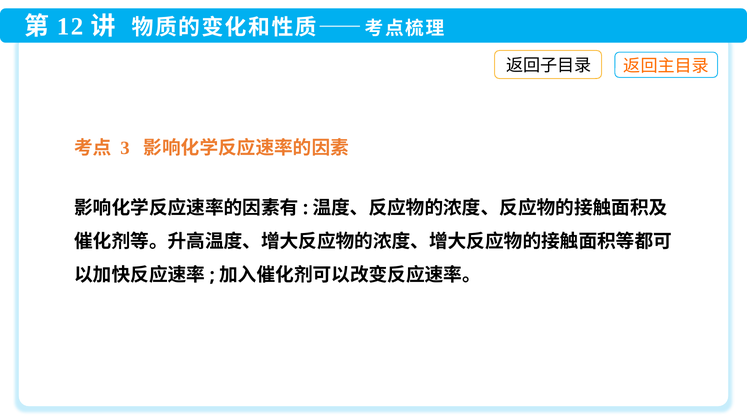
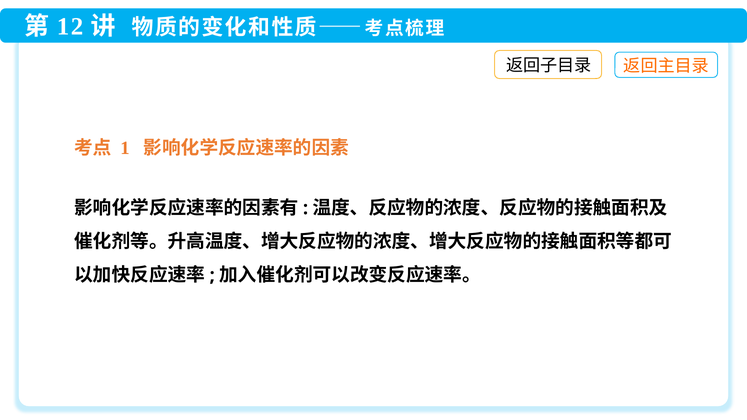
3: 3 -> 1 (125, 148)
